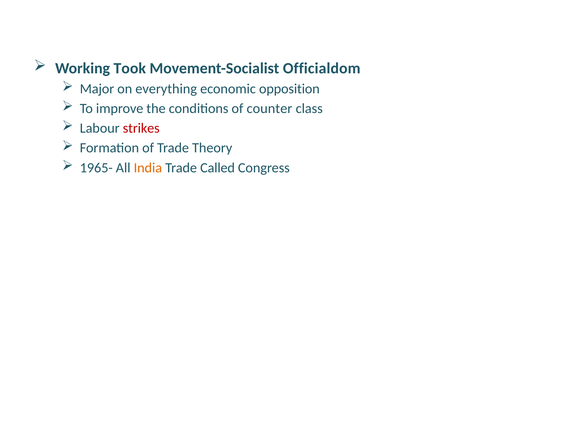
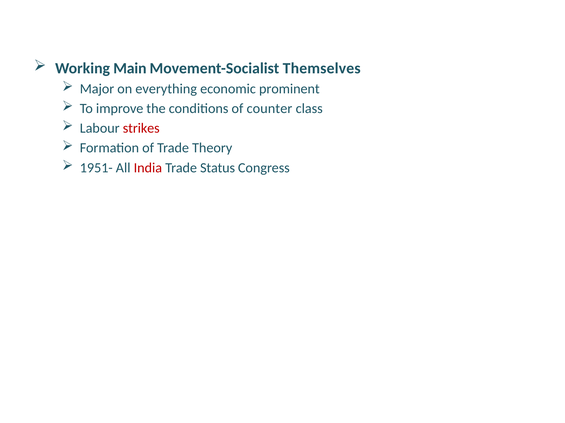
Took: Took -> Main (130, 68)
Officialdom: Officialdom -> Themselves (322, 68)
opposition: opposition -> prominent (289, 89)
1965-: 1965- -> 1951- (96, 168)
India colour: orange -> red (148, 168)
Called: Called -> Status (218, 168)
